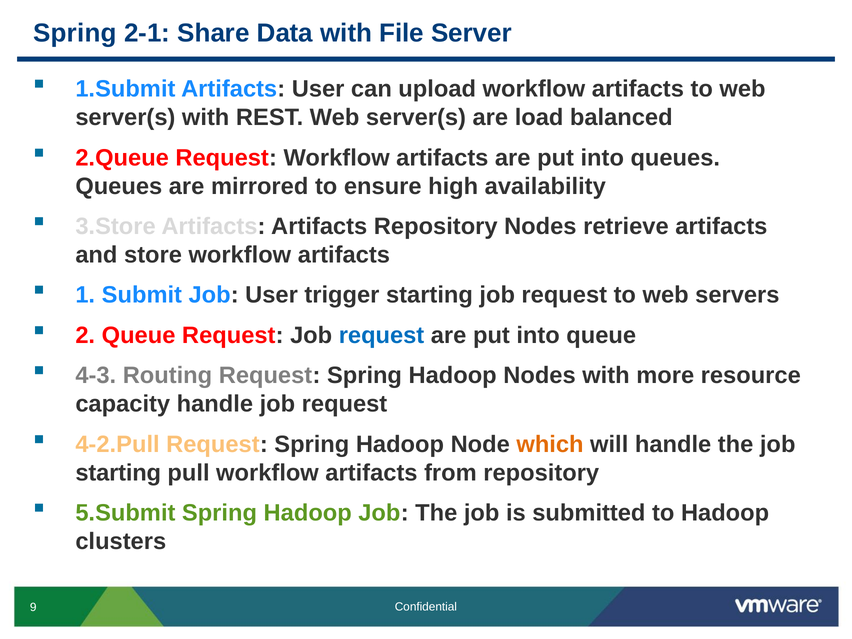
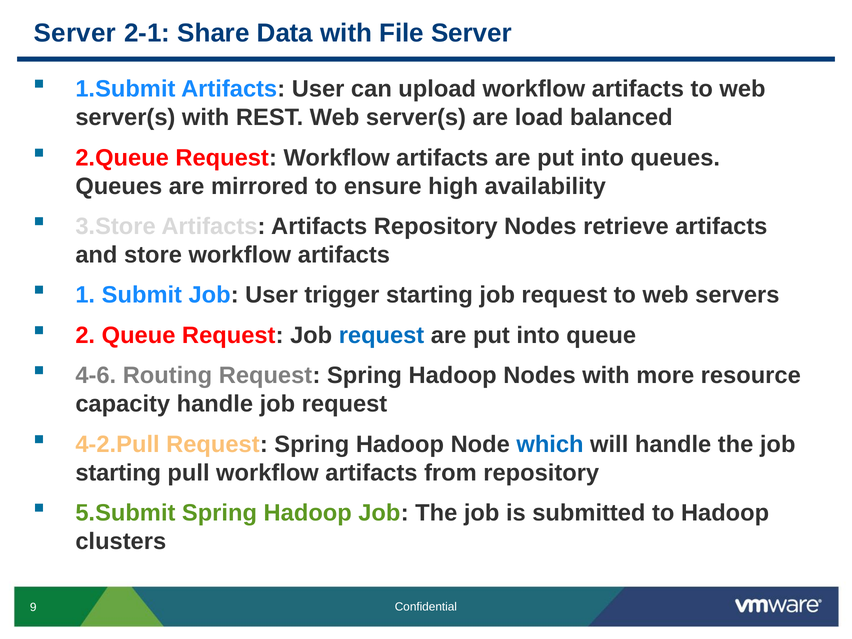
Spring: Spring -> Server (75, 33)
4-3: 4-3 -> 4-6 (96, 376)
which colour: orange -> blue (550, 444)
